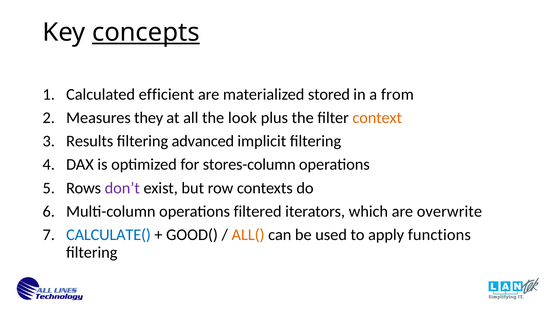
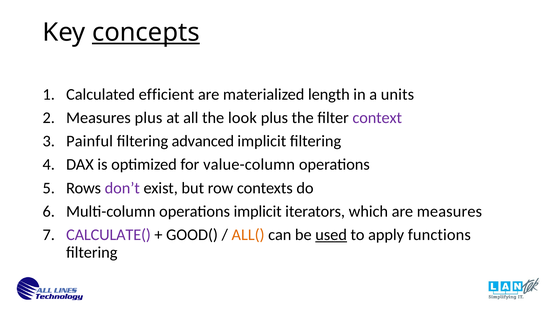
stored: stored -> length (329, 94)
from: from -> units (397, 94)
Measures they: they -> plus (148, 118)
context colour: orange -> purple (377, 118)
Results: Results -> Painful (90, 141)
stores-column: stores-column -> value-column (249, 165)
operations filtered: filtered -> implicit (258, 212)
are overwrite: overwrite -> measures (449, 212)
CALCULATE( colour: blue -> purple (108, 235)
used underline: none -> present (331, 235)
